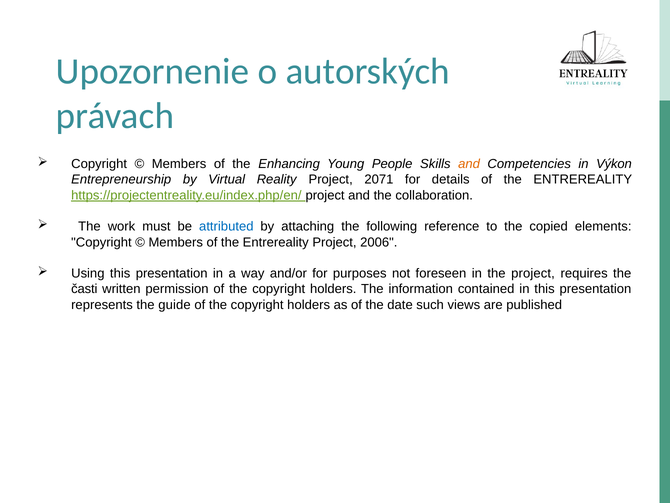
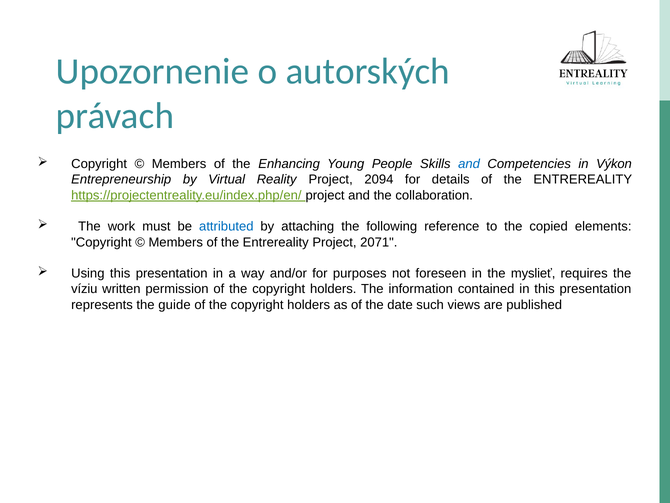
and colour: orange -> blue (469, 164)
2071: 2071 -> 2094 (379, 179)
2006: 2006 -> 2071 (379, 242)
the project: project -> myslieť (533, 273)
časti: časti -> víziu (84, 289)
